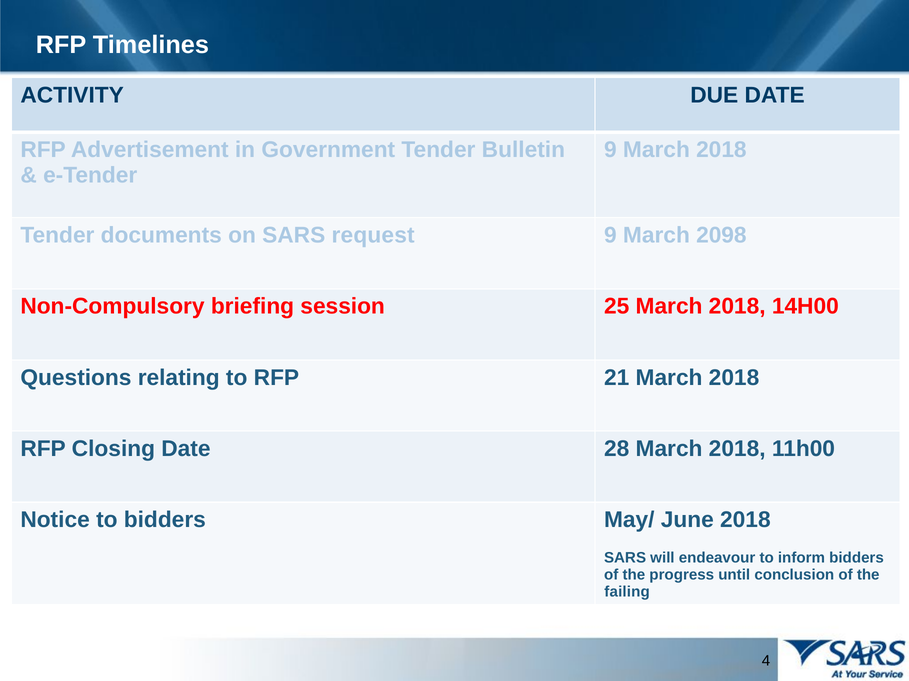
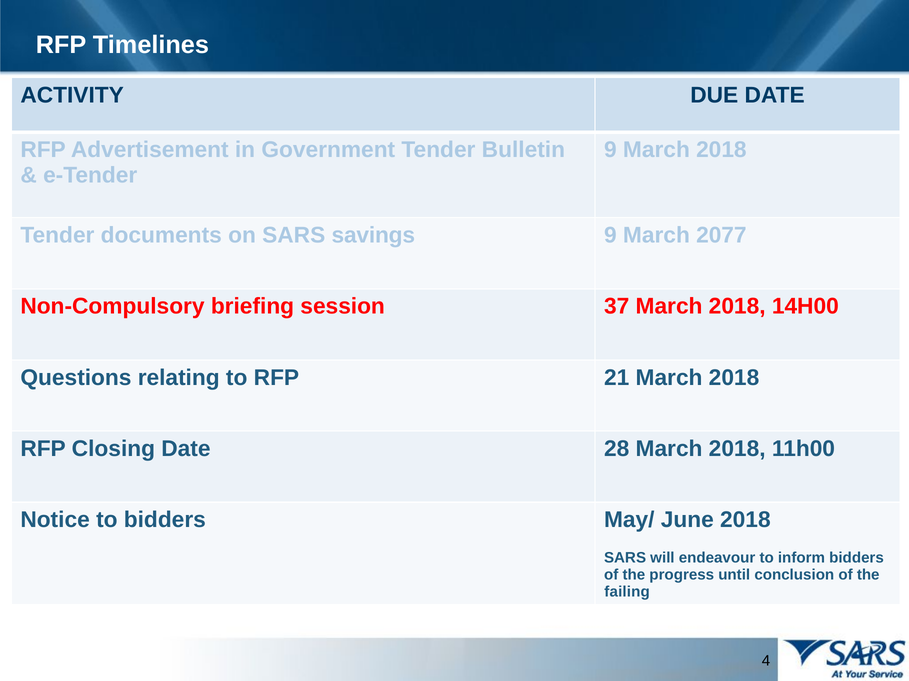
request: request -> savings (373, 236)
2098: 2098 -> 2077 (721, 236)
25: 25 -> 37 (617, 307)
